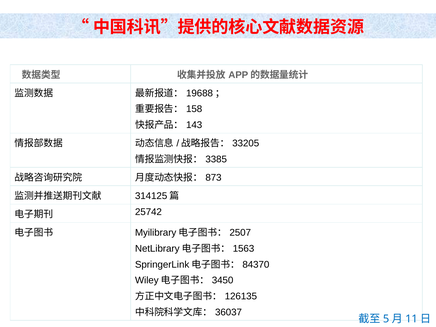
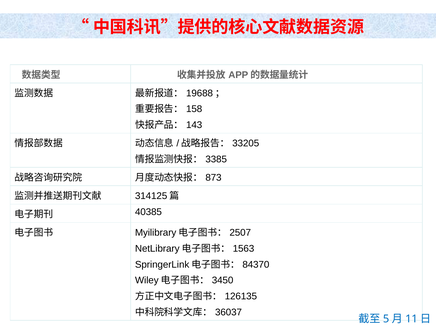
25742: 25742 -> 40385 (148, 212)
